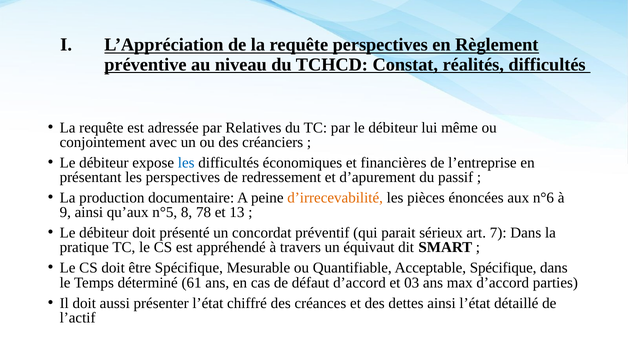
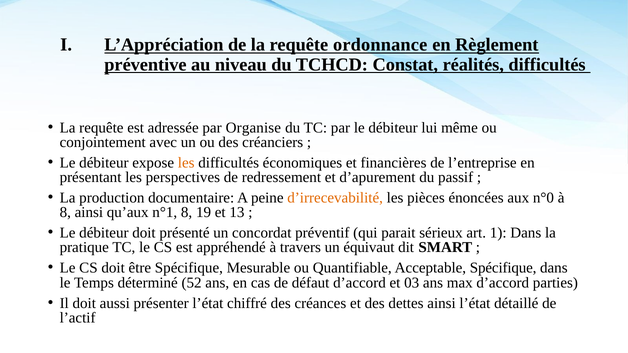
requête perspectives: perspectives -> ordonnance (380, 45)
Relatives: Relatives -> Organise (253, 128)
les colour: blue -> orange (186, 163)
n°6: n°6 -> n°0 (543, 198)
9: 9 -> 8 (65, 213)
n°5: n°5 -> n°1 (165, 213)
78: 78 -> 19 (204, 213)
7: 7 -> 1 (498, 233)
61: 61 -> 52 (192, 283)
